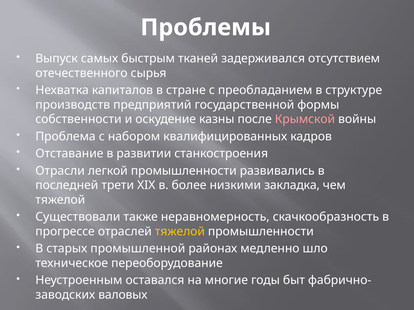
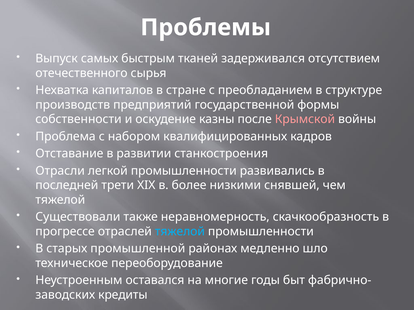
закладка: закладка -> снявшей (292, 186)
тяжелой colour: yellow -> light blue (180, 232)
валовых: валовых -> кредиты (123, 295)
